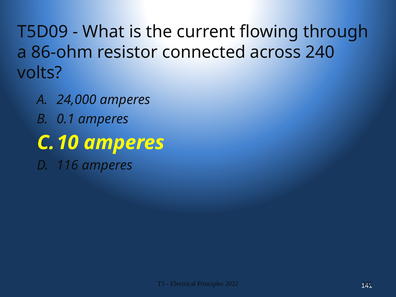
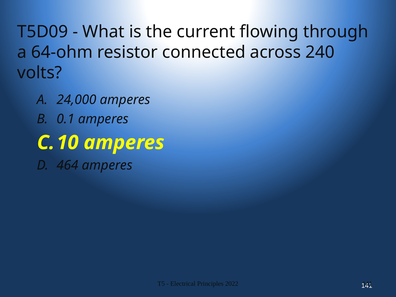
86-ohm: 86-ohm -> 64-ohm (62, 52)
116: 116 -> 464 (68, 165)
